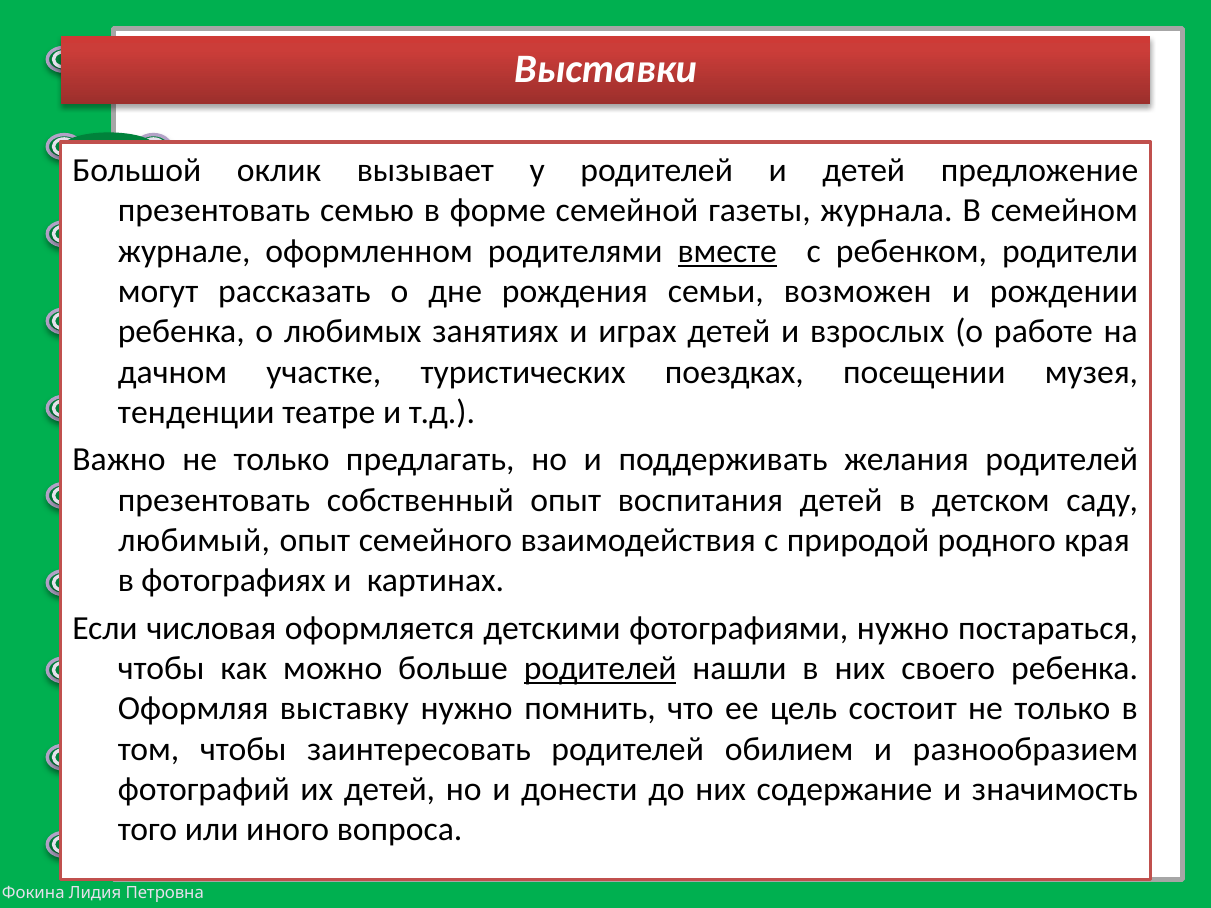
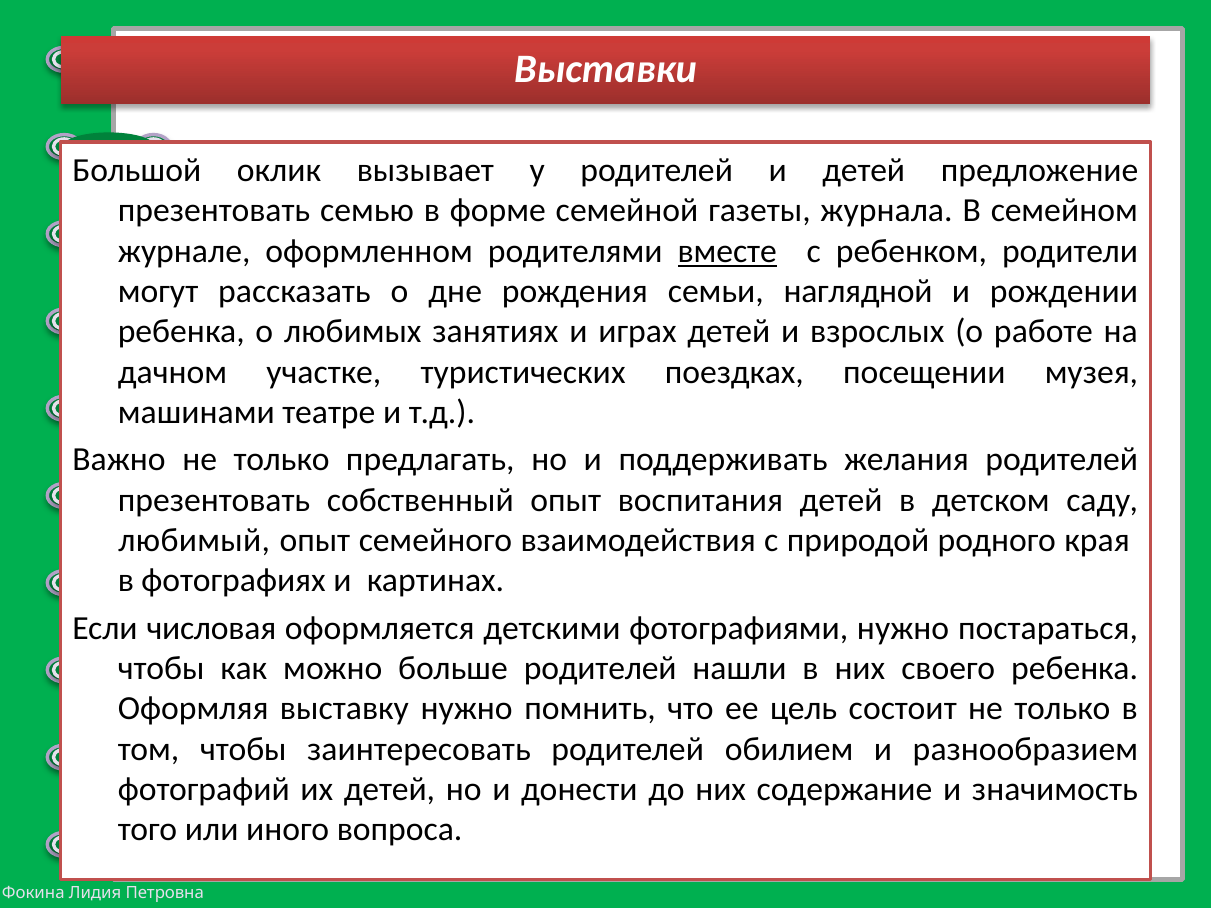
возможен: возможен -> наглядной (858, 292)
тенденции: тенденции -> машинами (196, 413)
родителей underline: present -> none (600, 668)
